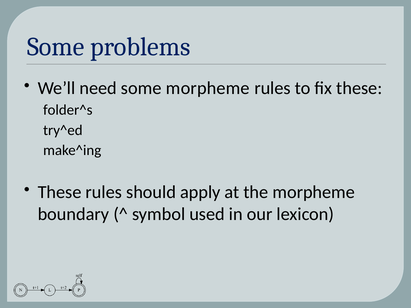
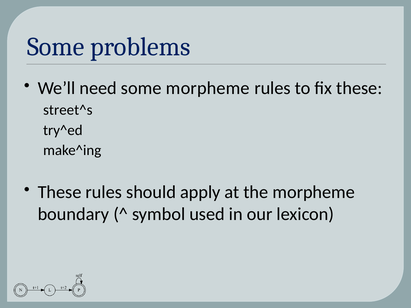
folder^s: folder^s -> street^s (68, 110)
